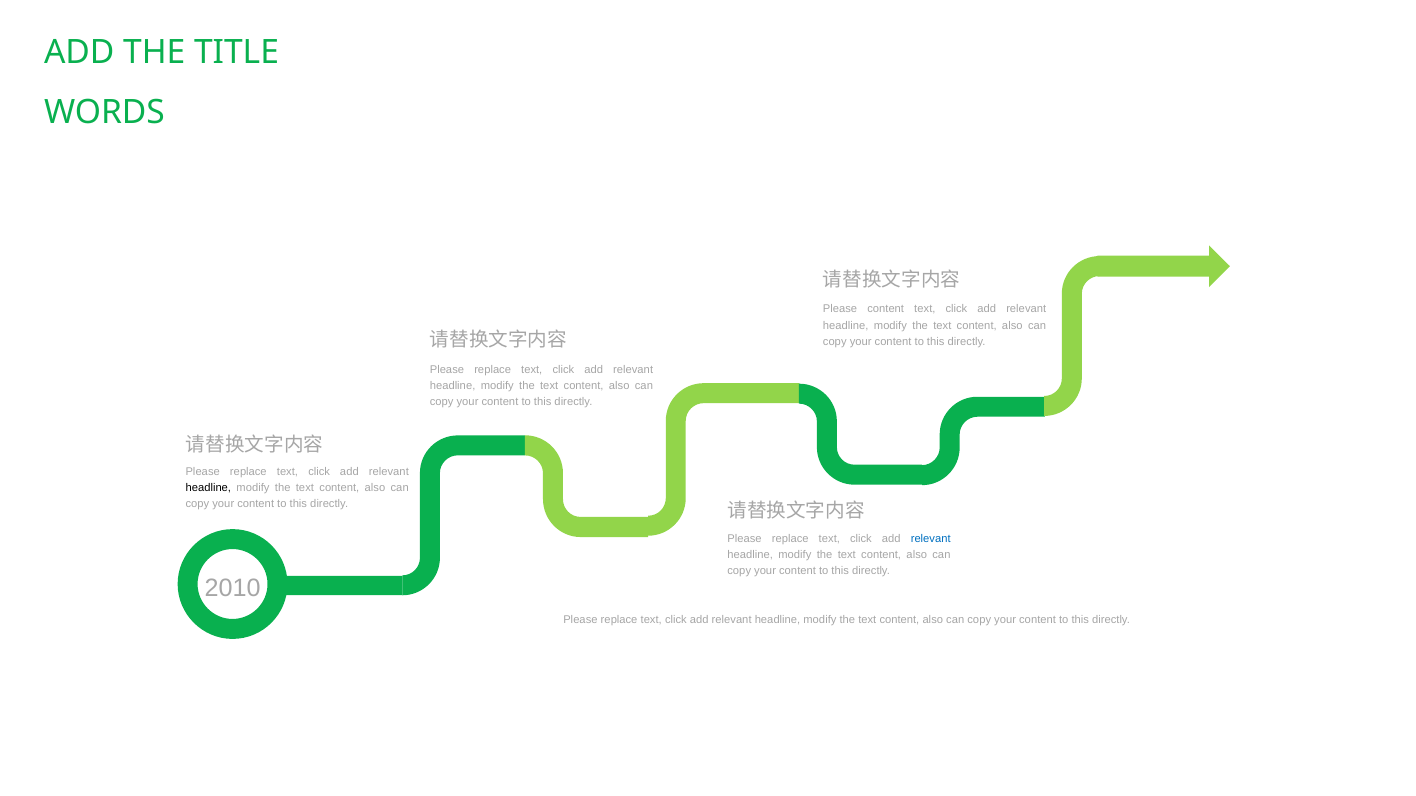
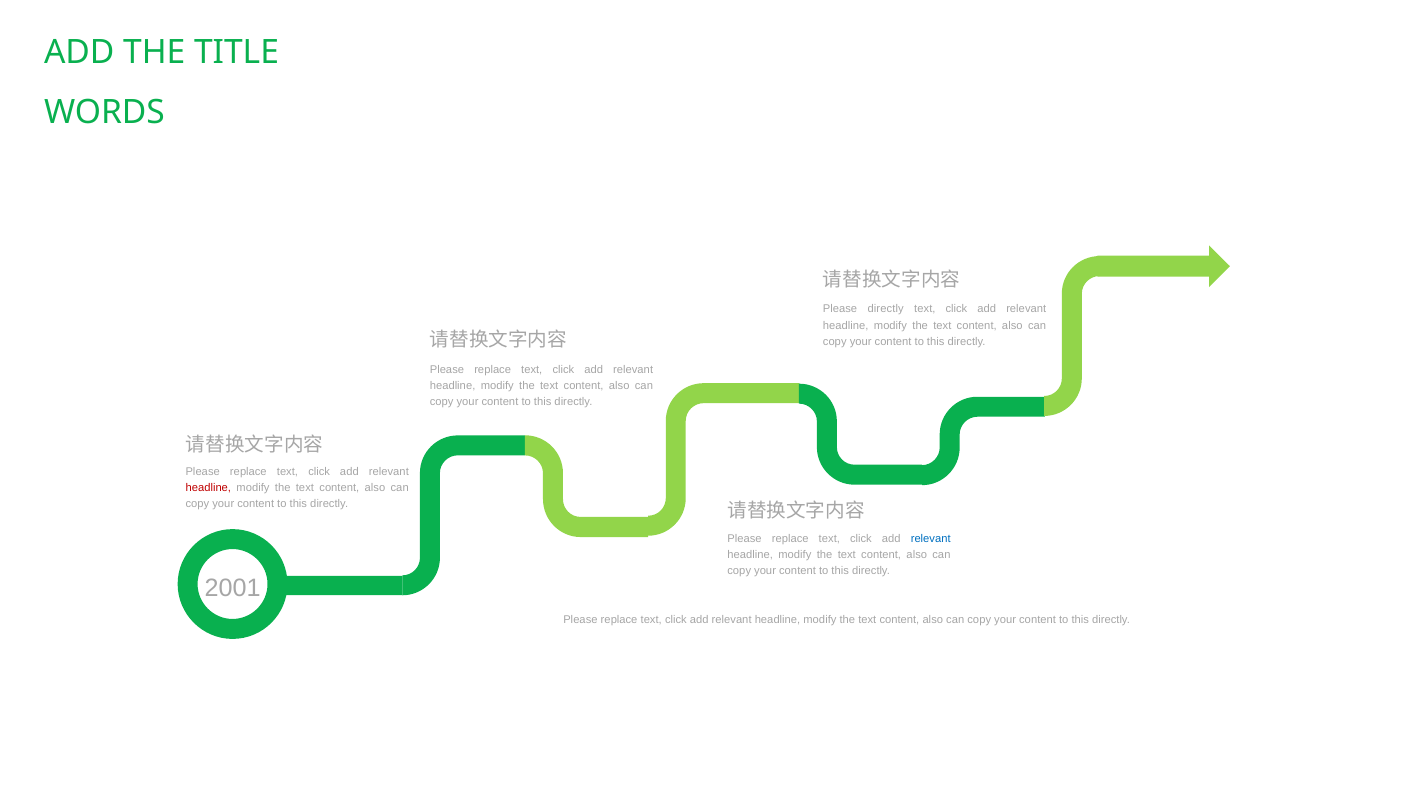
Please content: content -> directly (886, 309)
headline colour: black -> red (208, 488)
2010: 2010 -> 2001 (233, 588)
